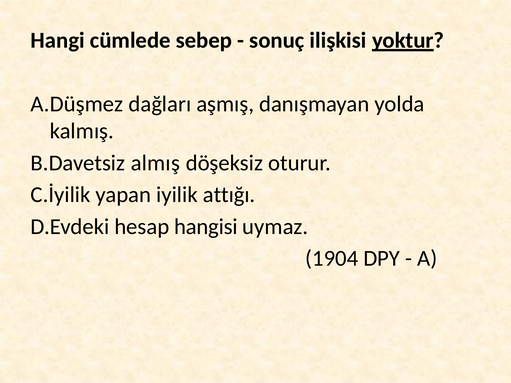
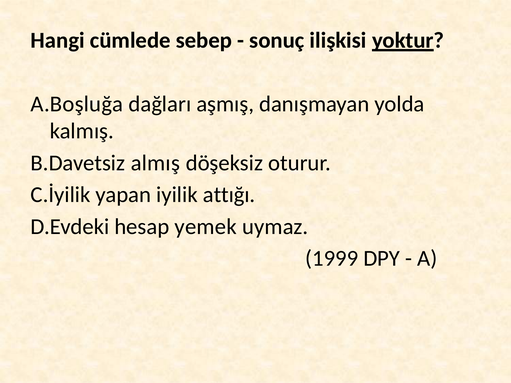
A.Düşmez: A.Düşmez -> A.Boşluğa (77, 104)
hangisi: hangisi -> yemek (206, 227)
1904: 1904 -> 1999 (332, 258)
